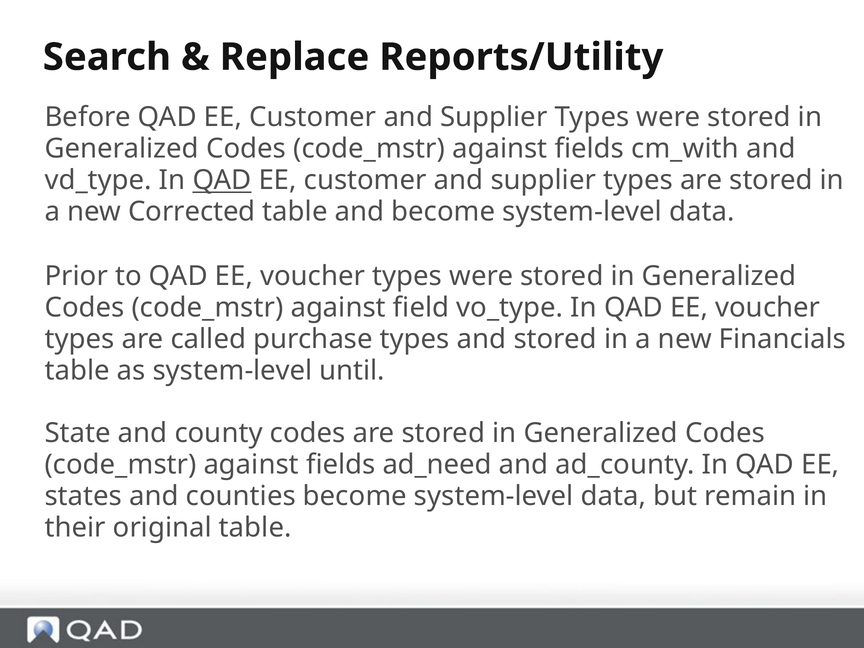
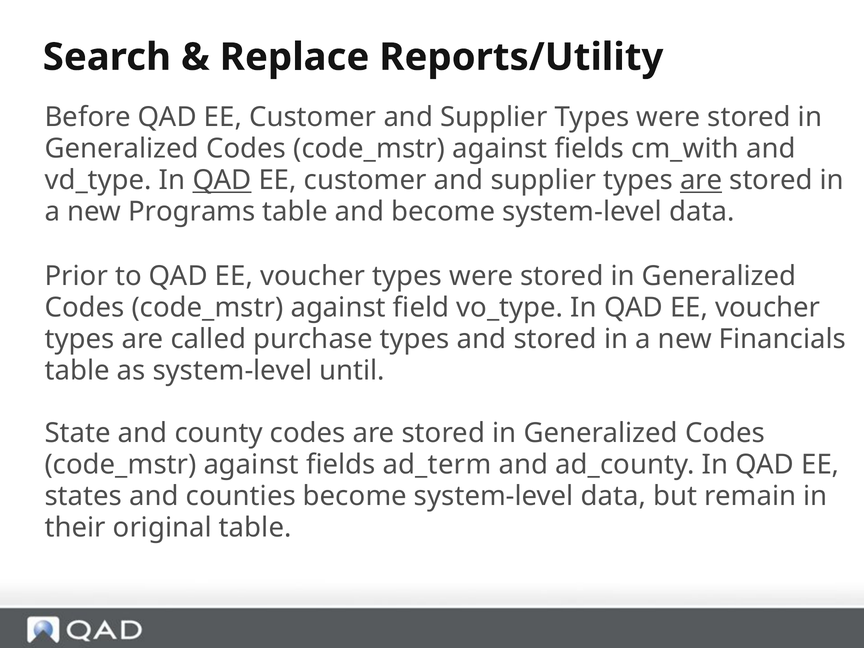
are underline: none -> present (701, 180)
Corrected: Corrected -> Programs (192, 212)
ad_need: ad_need -> ad_term (437, 465)
